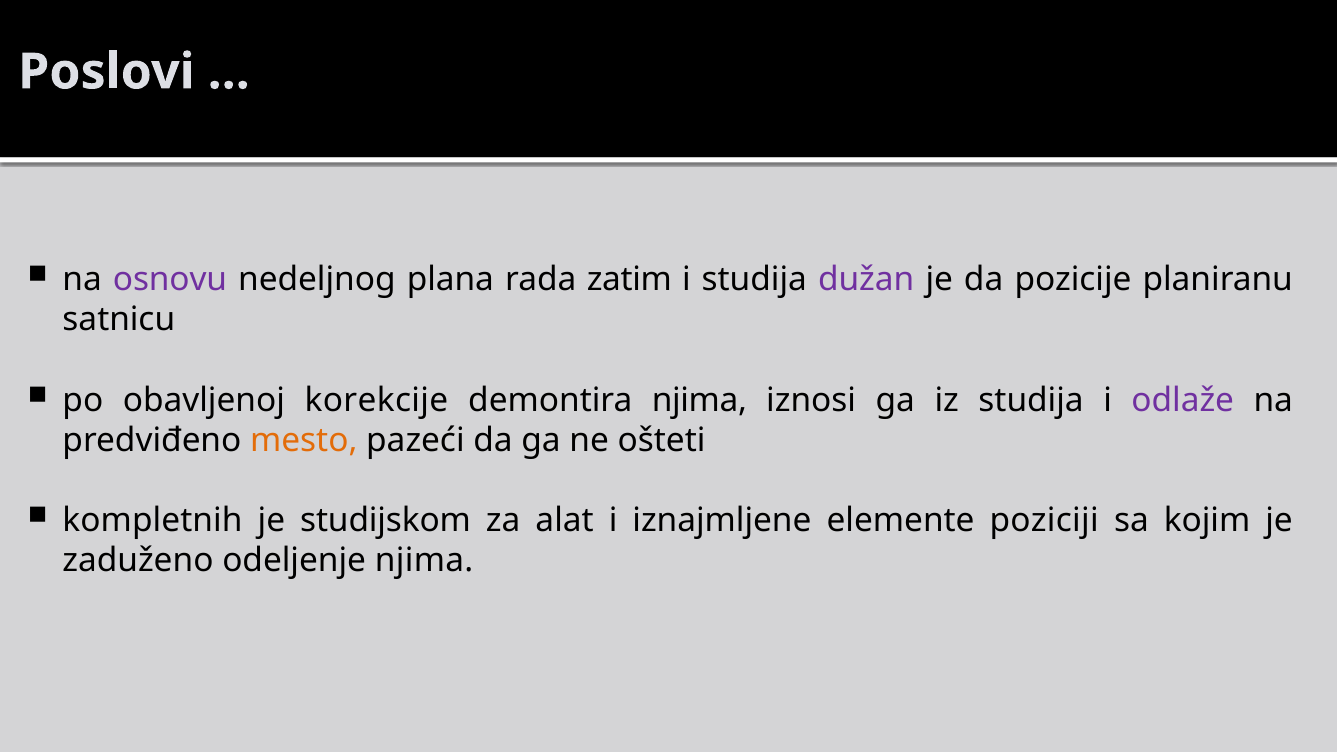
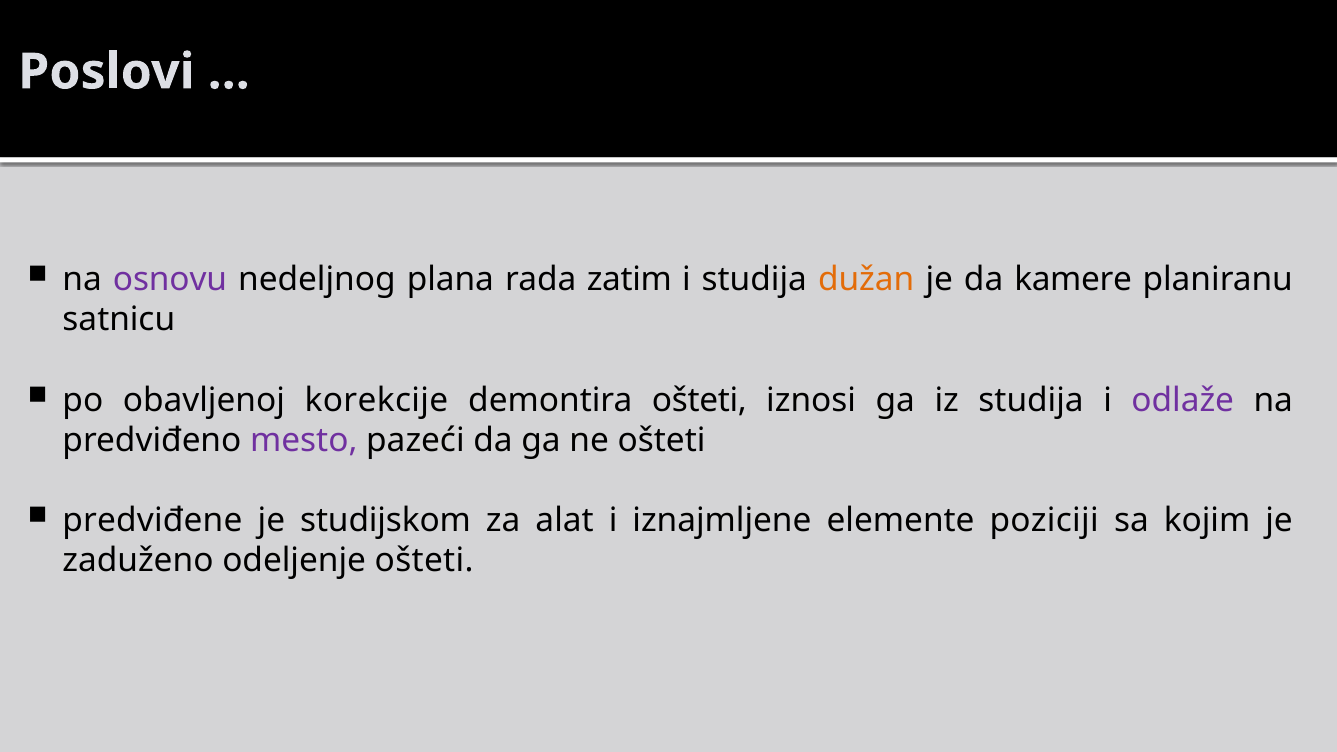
dužan colour: purple -> orange (866, 280)
pozicije: pozicije -> kamere (1073, 280)
demontira njima: njima -> ošteti (699, 400)
mesto colour: orange -> purple (304, 440)
kompletnih: kompletnih -> predviđene (152, 520)
odeljenje njima: njima -> ošteti (424, 561)
